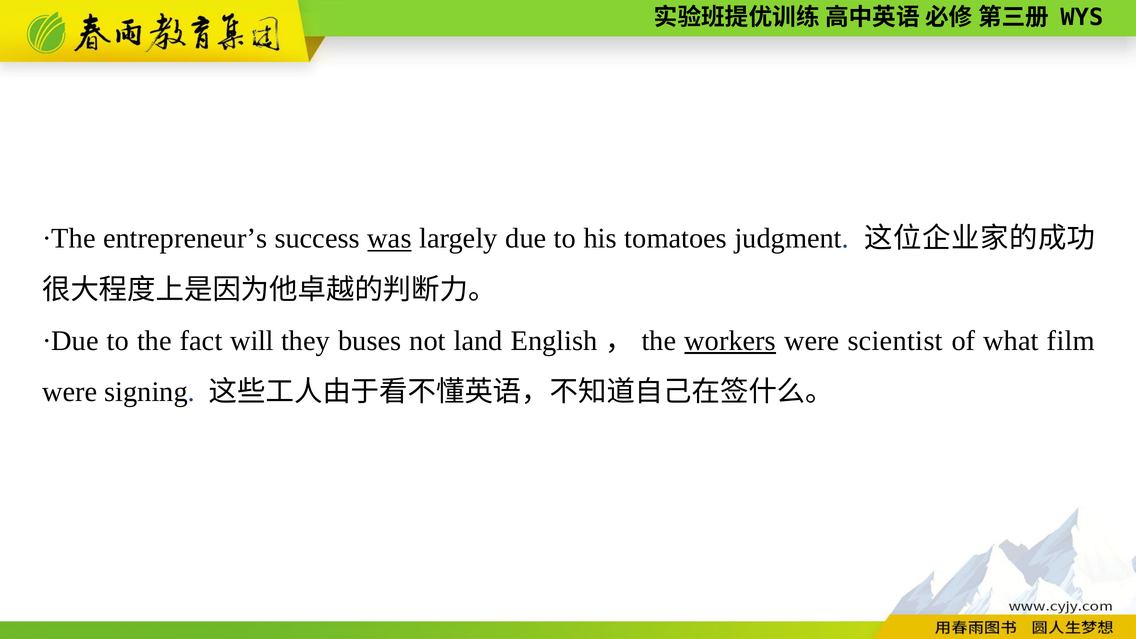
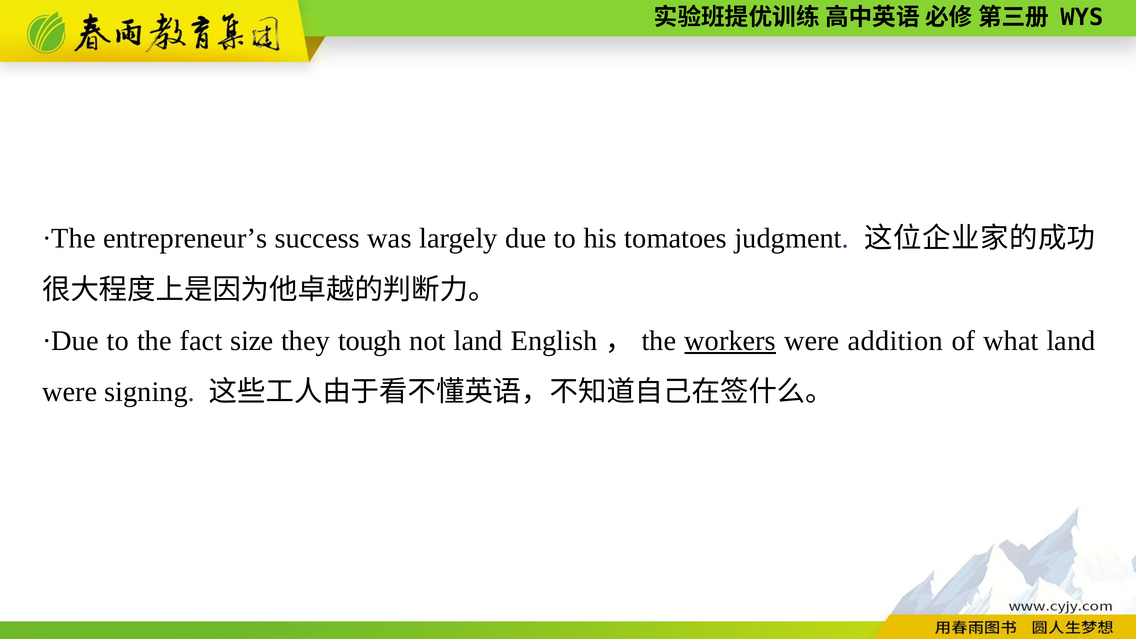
was underline: present -> none (390, 239)
will: will -> size (252, 341)
buses: buses -> tough (370, 341)
scientist: scientist -> addition (895, 341)
what film: film -> land (1071, 341)
